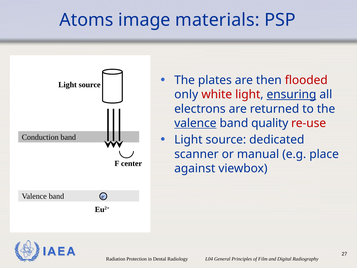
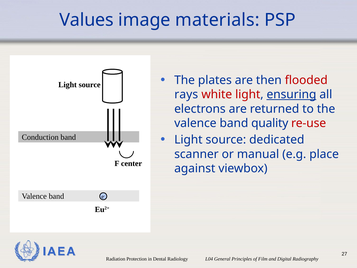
Atoms: Atoms -> Values (87, 20)
only: only -> rays (186, 94)
valence underline: present -> none (195, 123)
